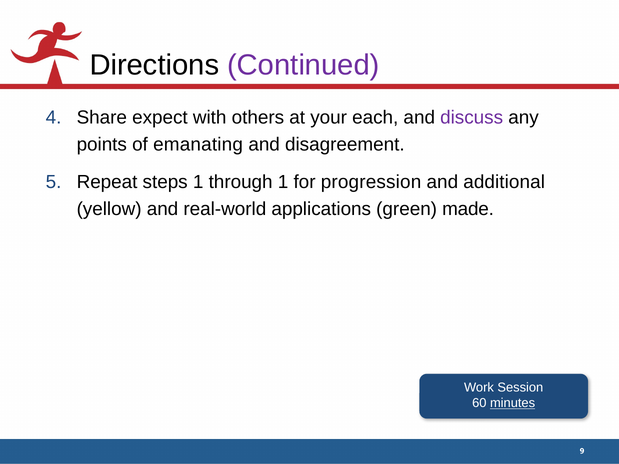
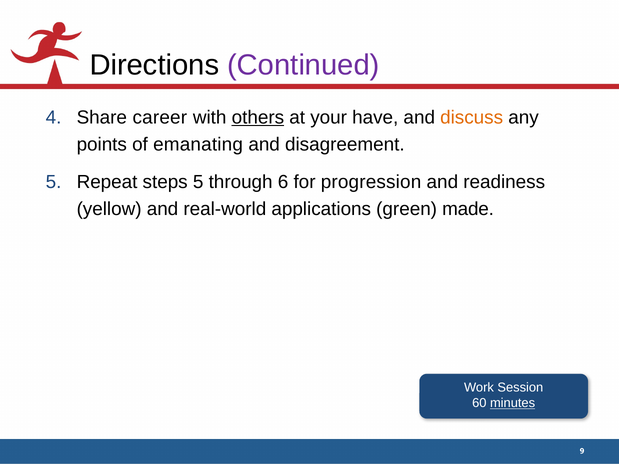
expect: expect -> career (160, 117)
others underline: none -> present (258, 117)
each: each -> have (375, 117)
discuss colour: purple -> orange (472, 117)
steps 1: 1 -> 5 (198, 182)
through 1: 1 -> 6 (283, 182)
additional: additional -> readiness (504, 182)
